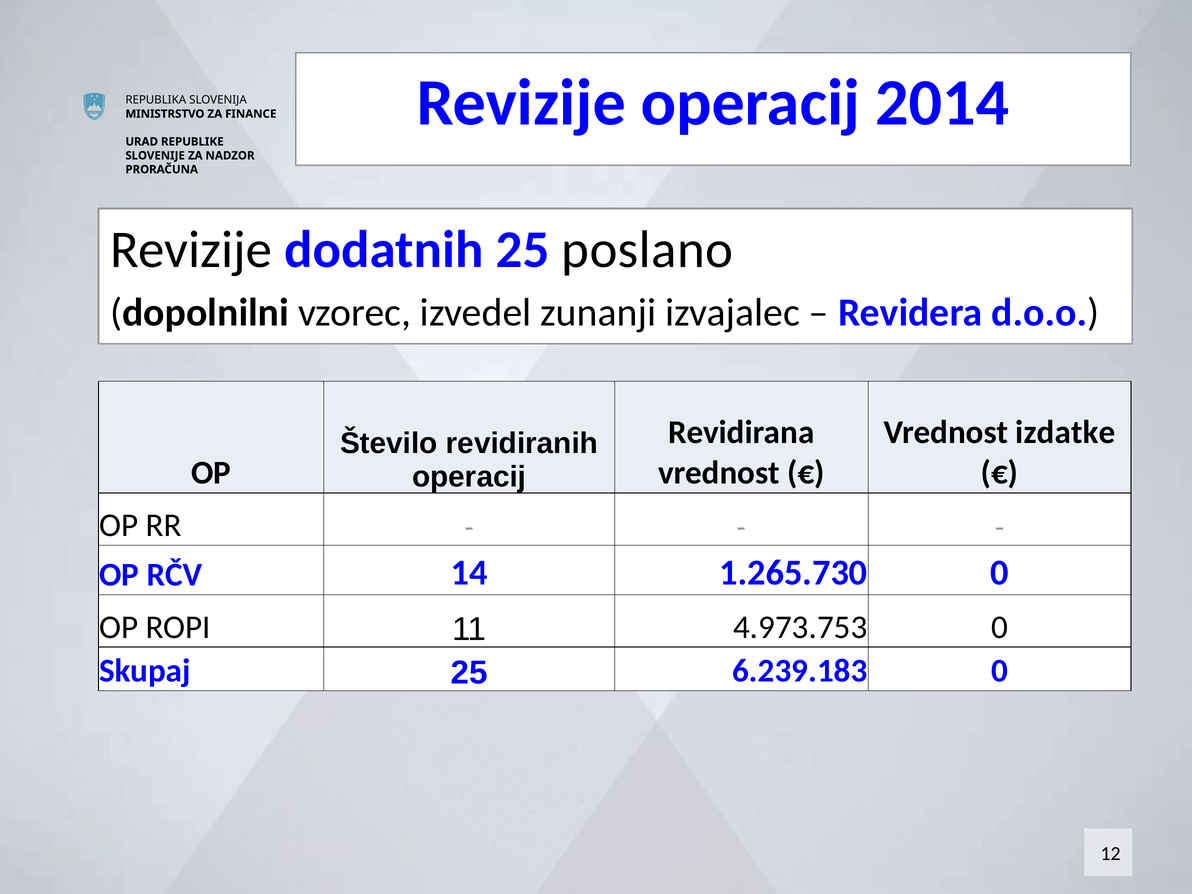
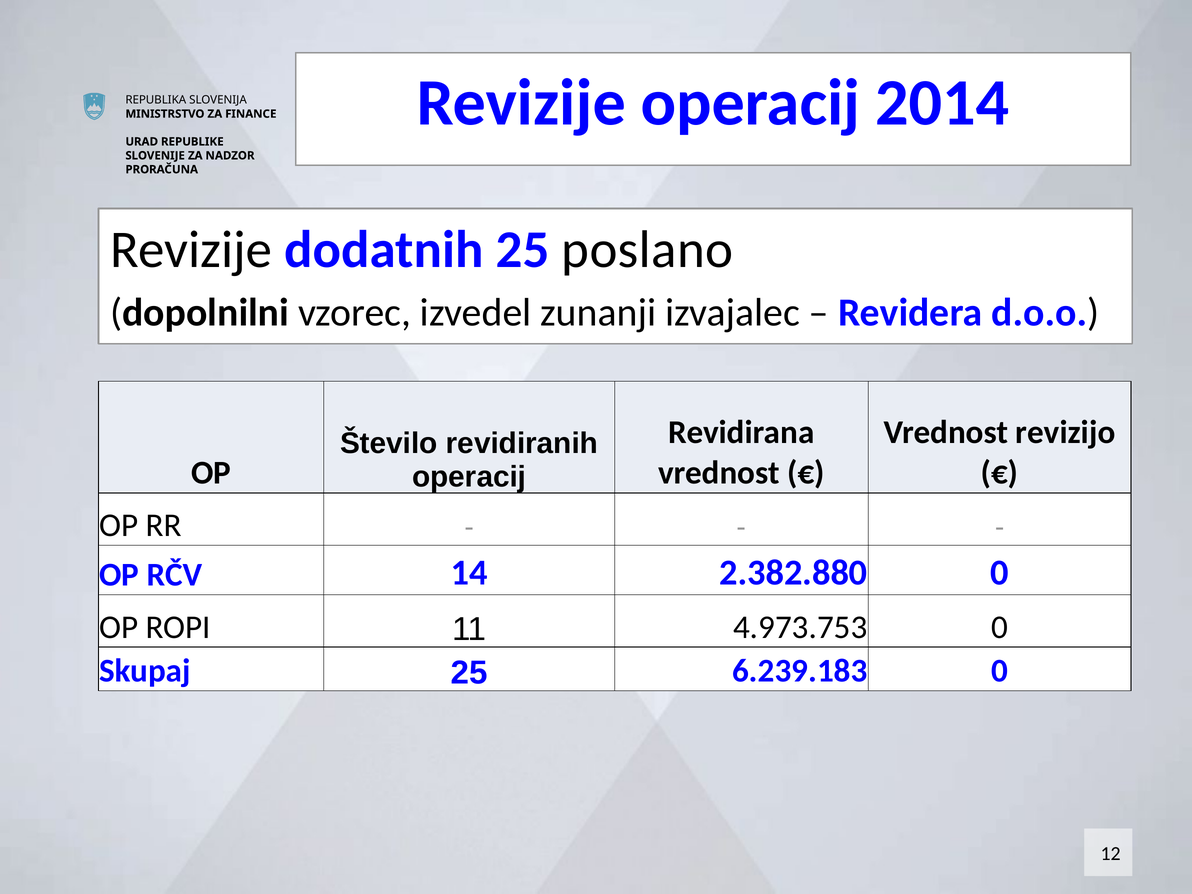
izdatke: izdatke -> revizijo (1065, 433)
1.265.730: 1.265.730 -> 2.382.880 (793, 573)
